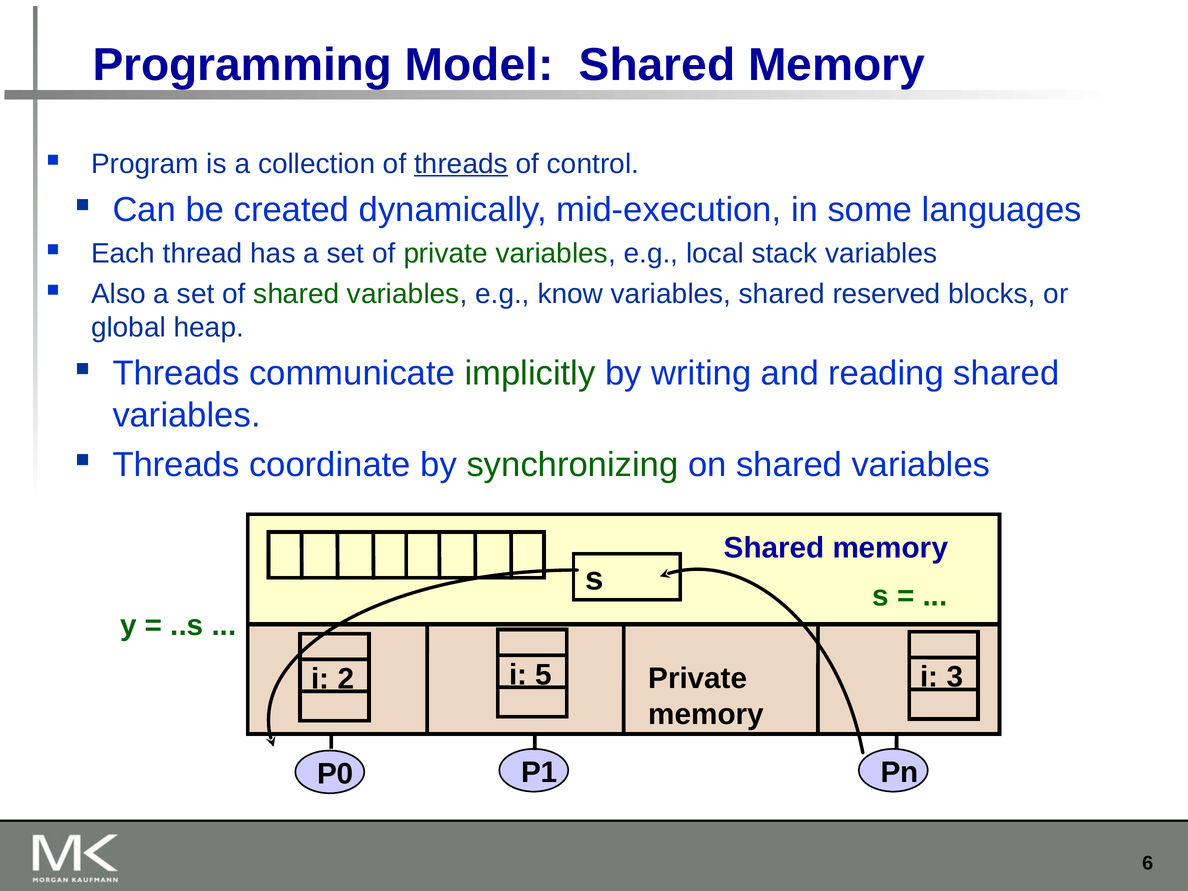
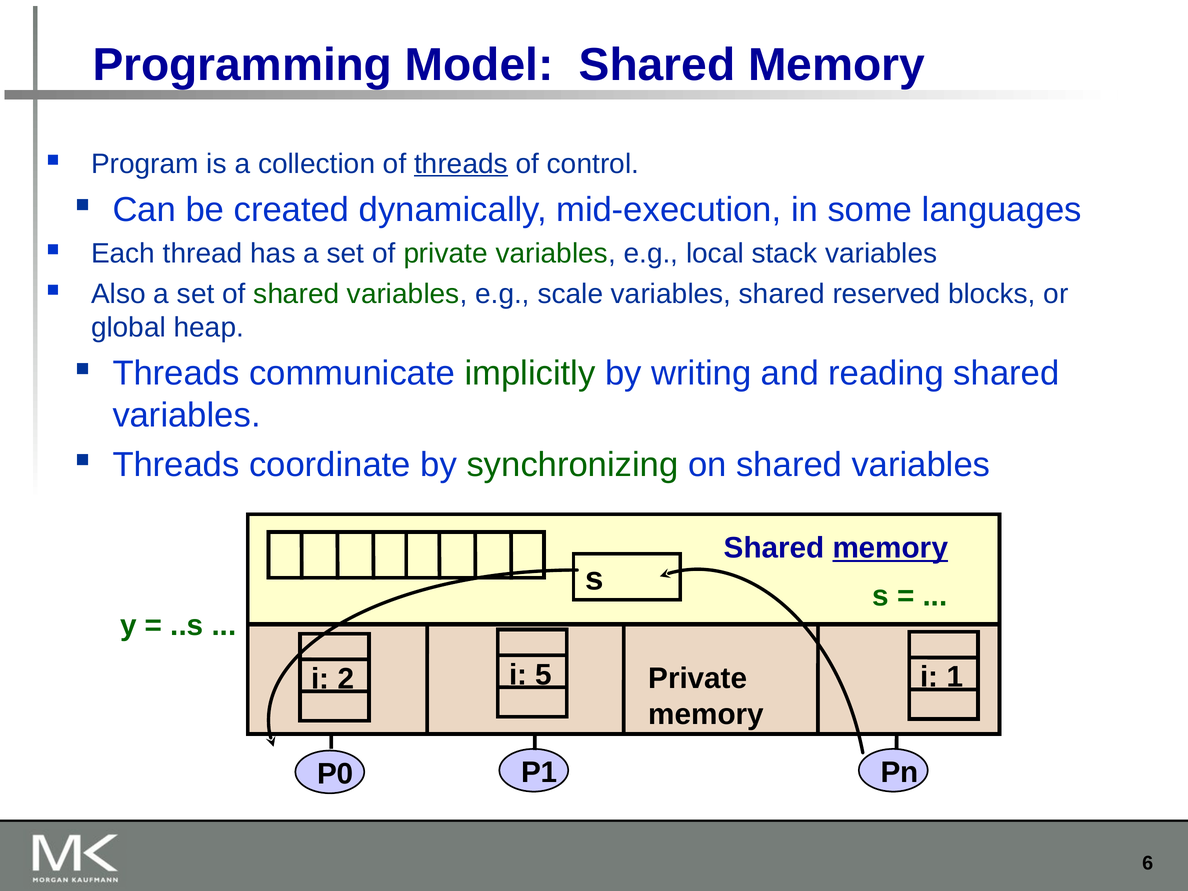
know: know -> scale (570, 294)
memory underline: none -> present (890, 548)
3: 3 -> 1 (955, 677)
